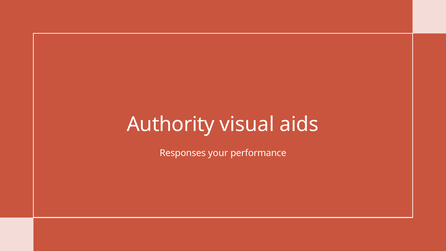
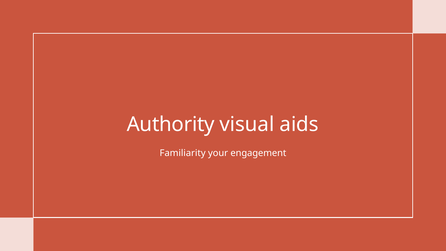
Responses: Responses -> Familiarity (183, 153)
performance: performance -> engagement (258, 153)
